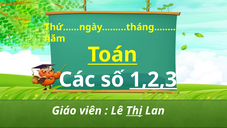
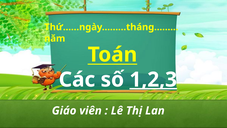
Thị underline: present -> none (134, 110)
